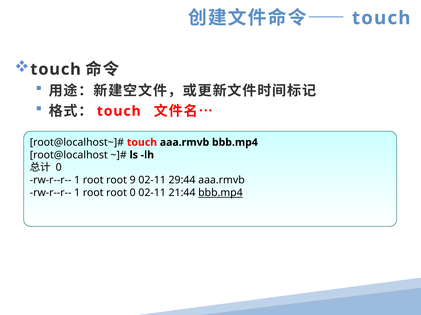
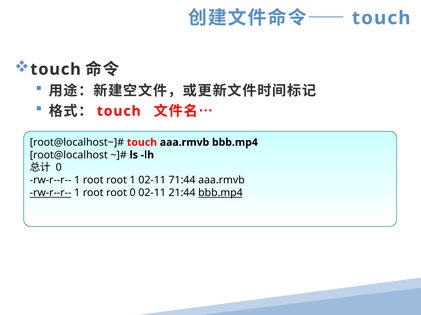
root 9: 9 -> 1 (133, 181)
29:44: 29:44 -> 71:44 (182, 181)
rw-r--r-- underline: none -> present (51, 193)
